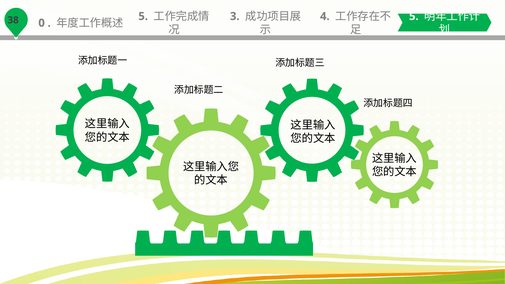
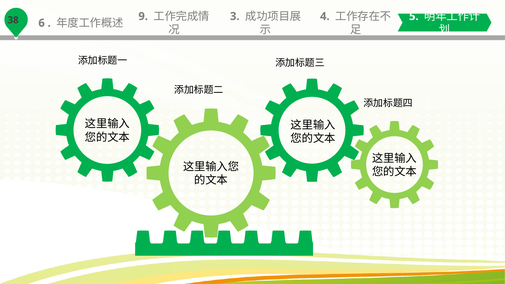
0: 0 -> 6 (42, 23)
5: 5 -> 9 (143, 16)
